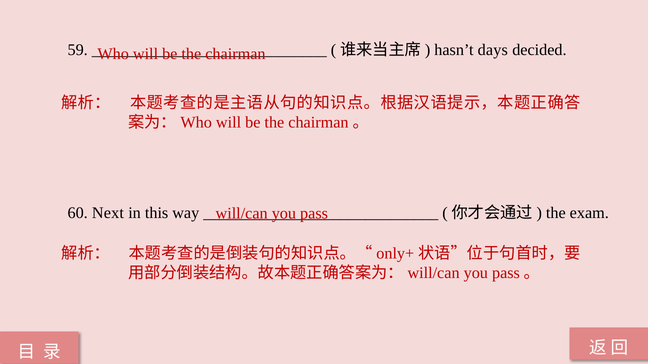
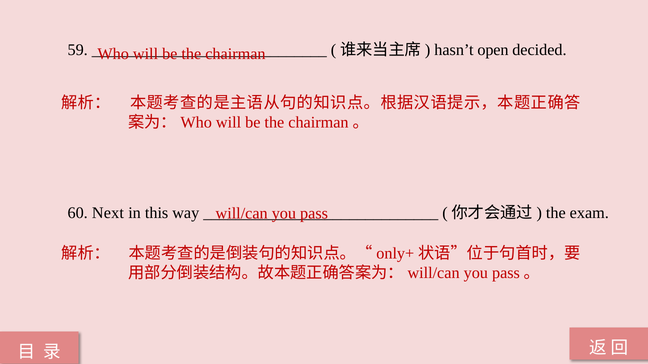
days: days -> open (493, 50)
